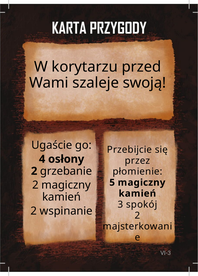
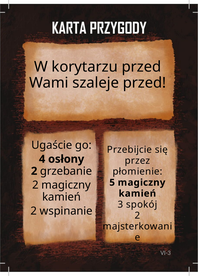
szaleje swoją: swoją -> przed (144, 83)
